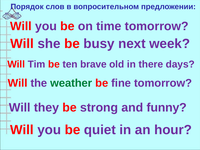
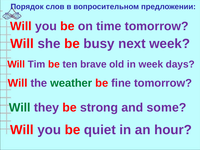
in there: there -> week (151, 64)
Will colour: purple -> green (20, 107)
funny: funny -> some (167, 107)
